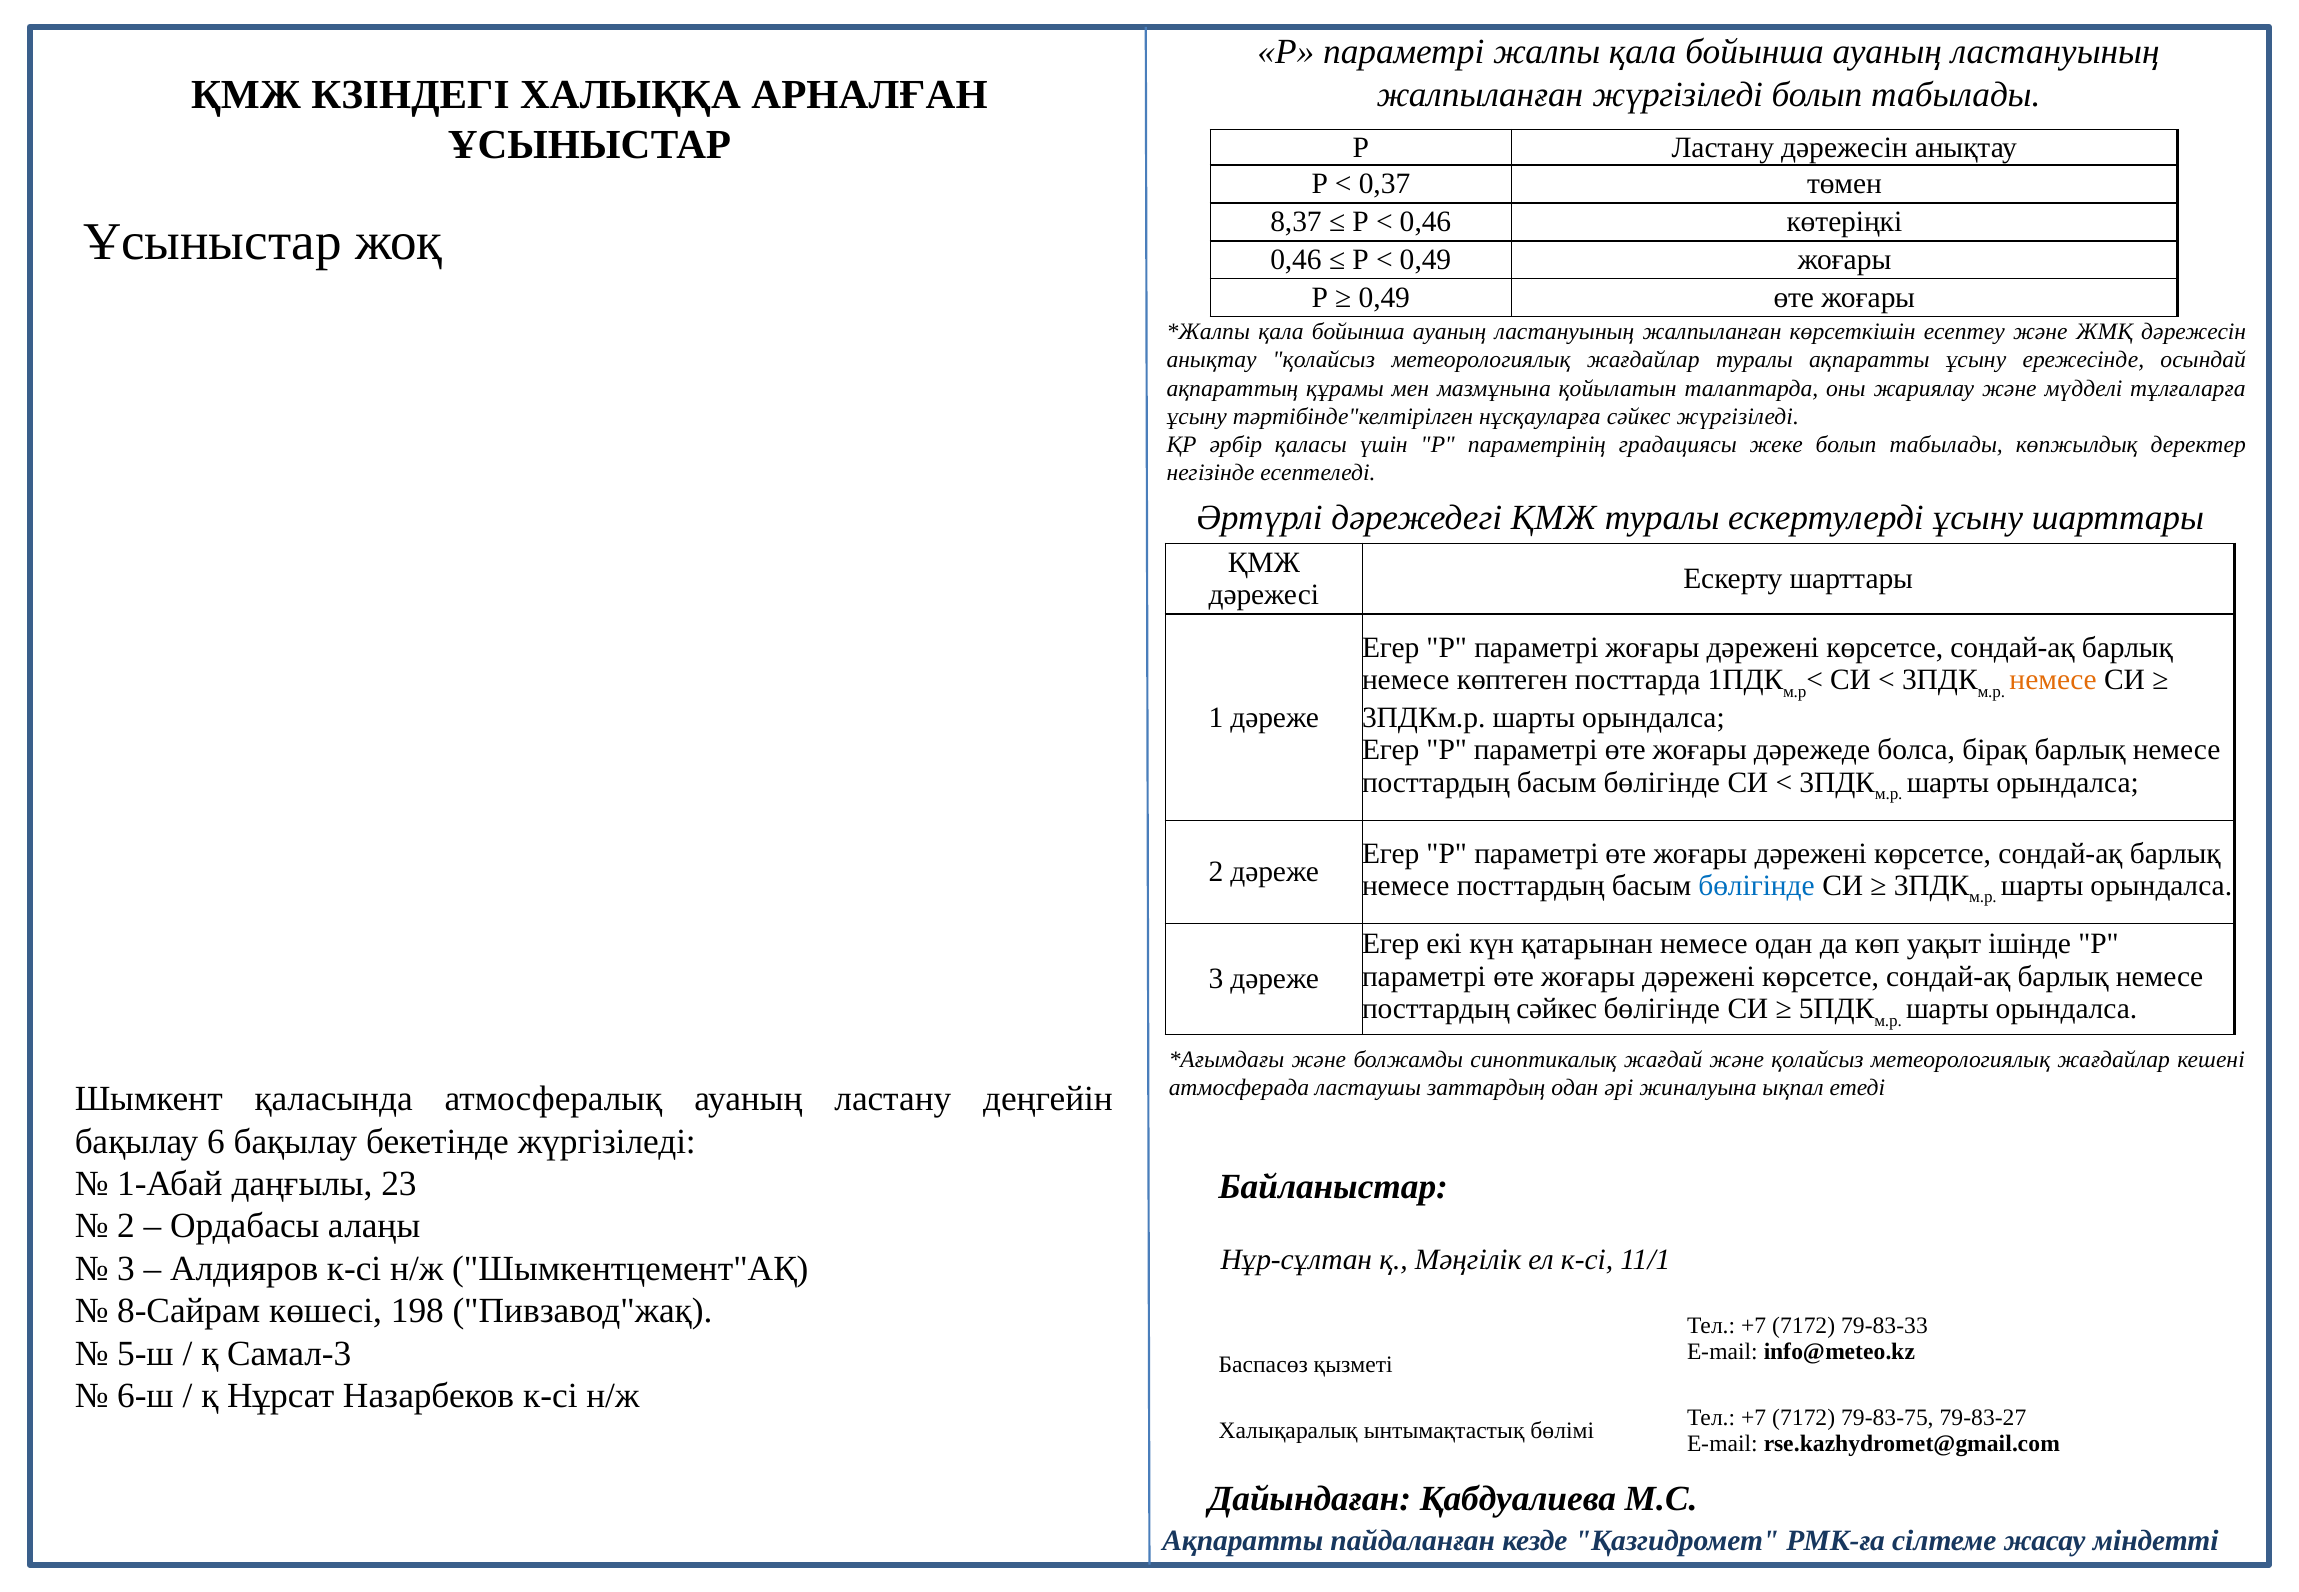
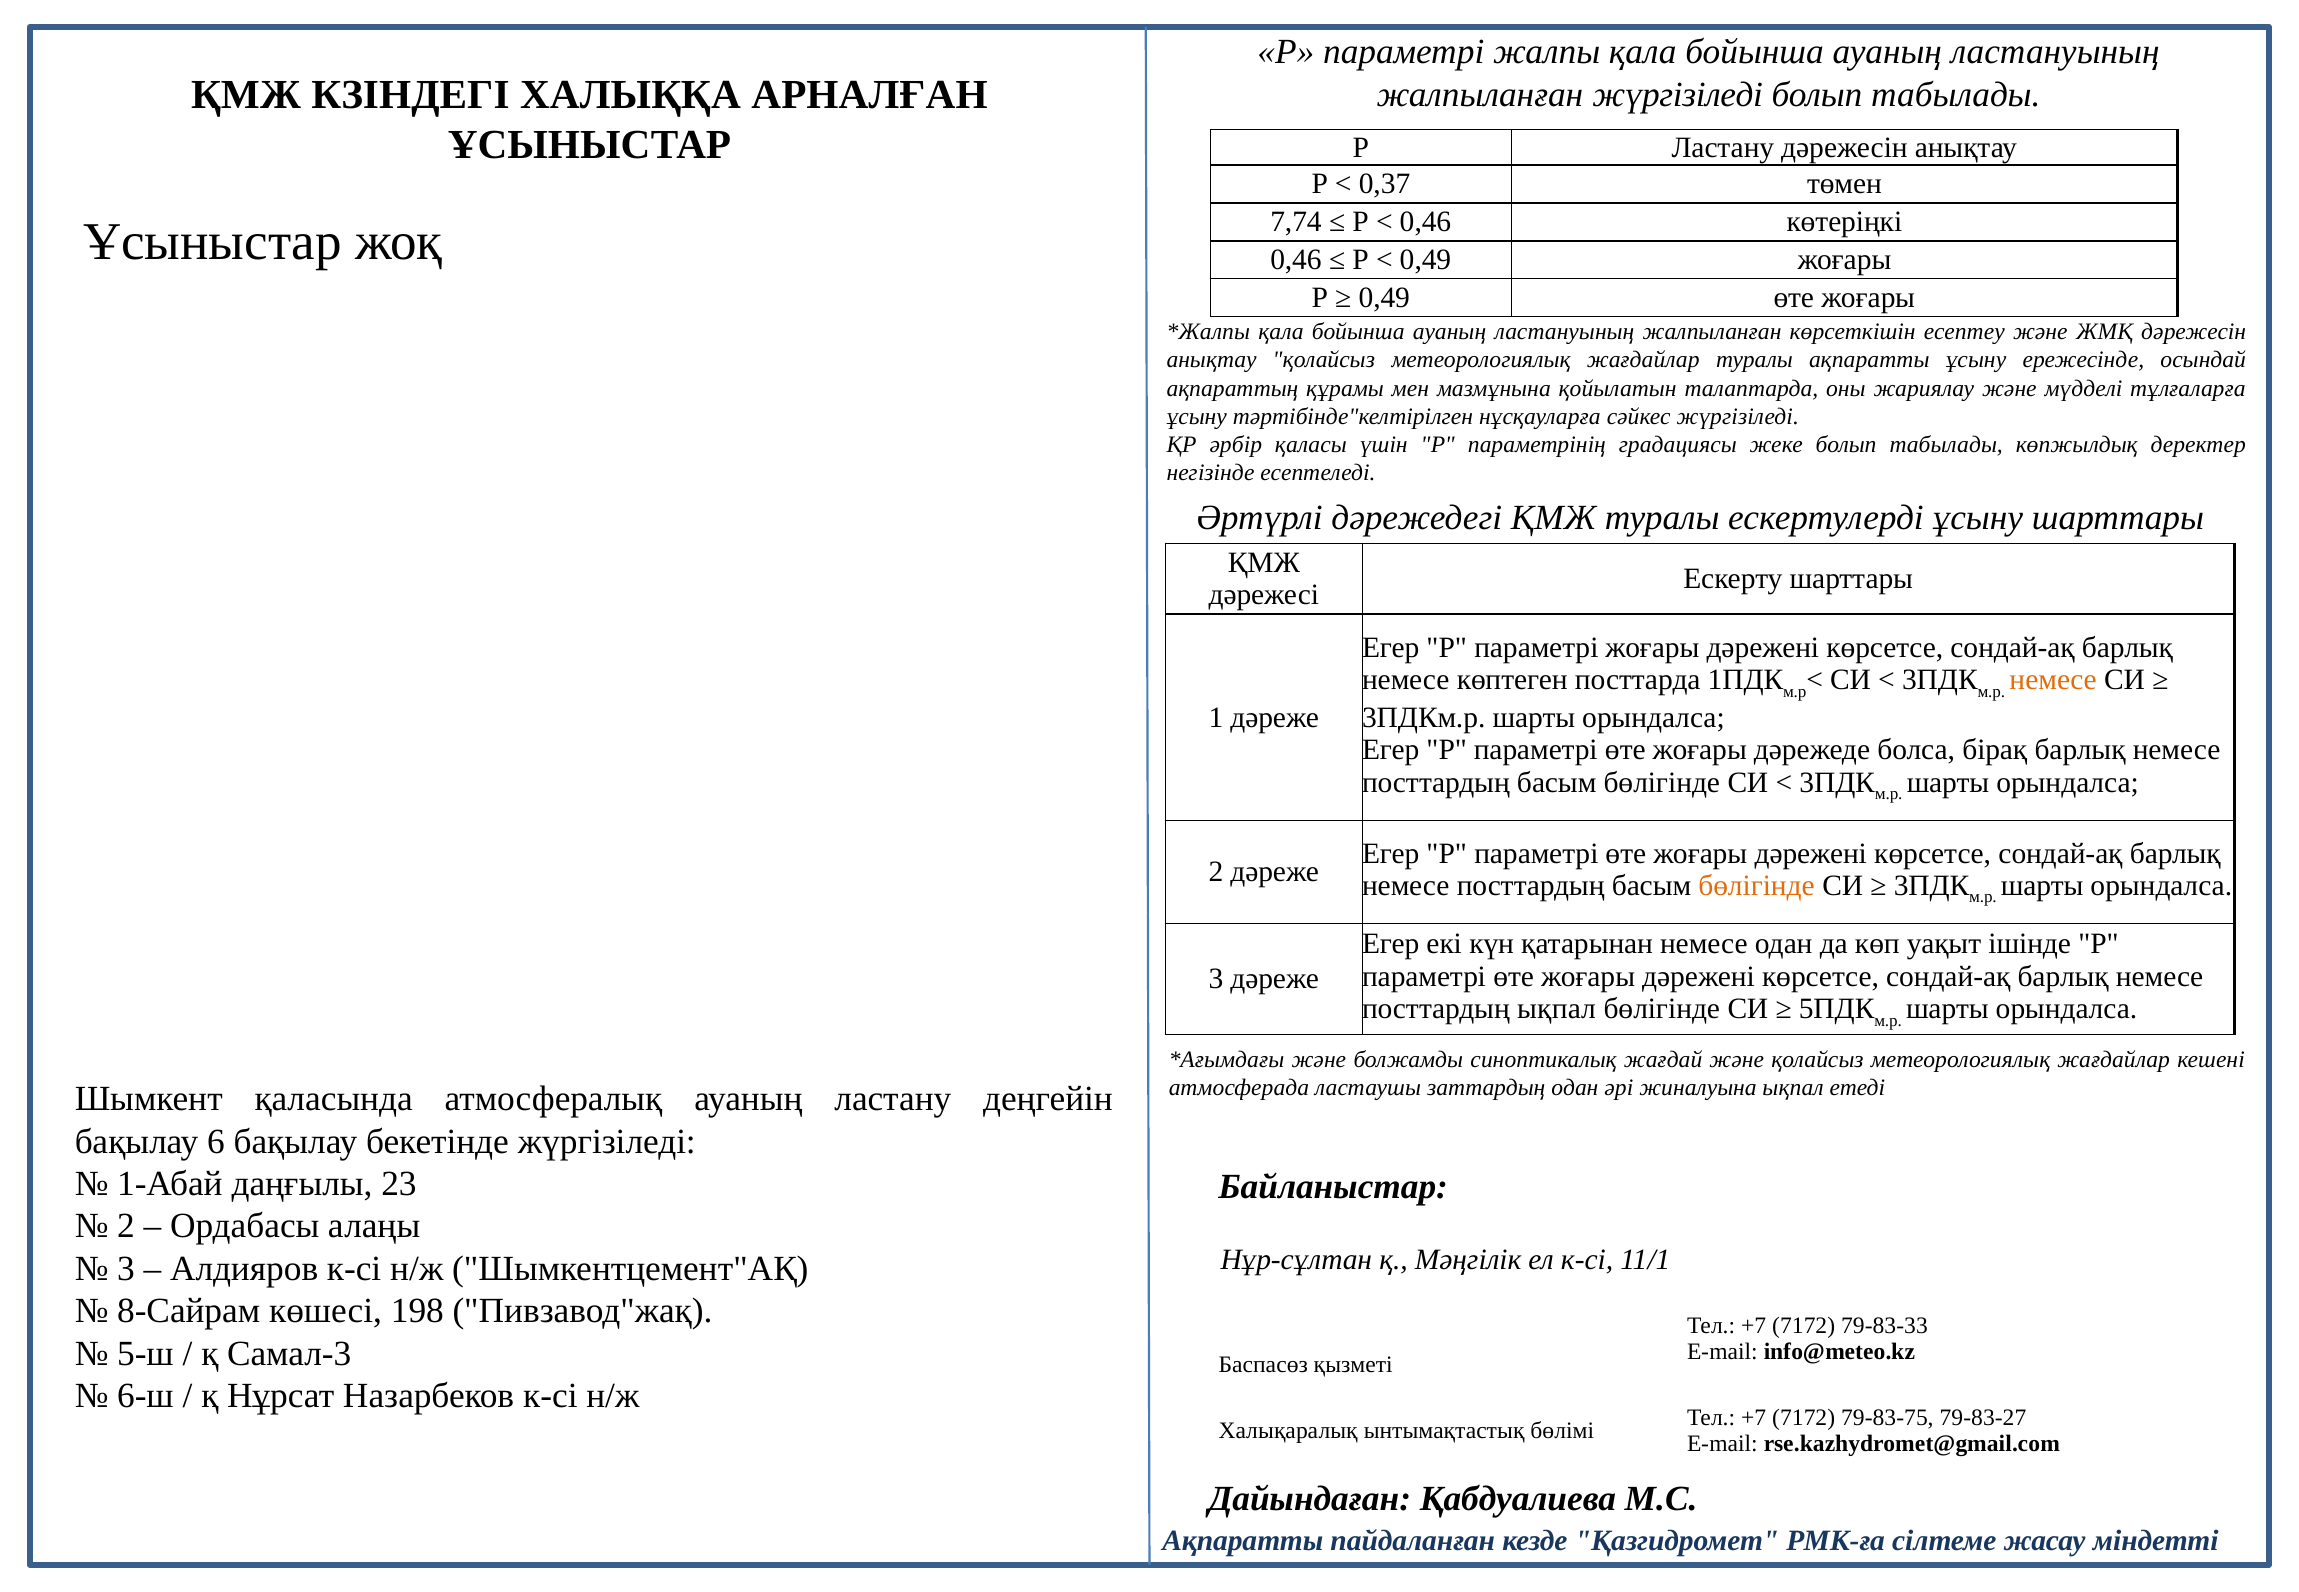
8,37: 8,37 -> 7,74 (1296, 222)
бөлігінде colour: blue -> orange (1757, 886)
посттардың сәйкес: сәйкес -> ықпал (1557, 1009)
